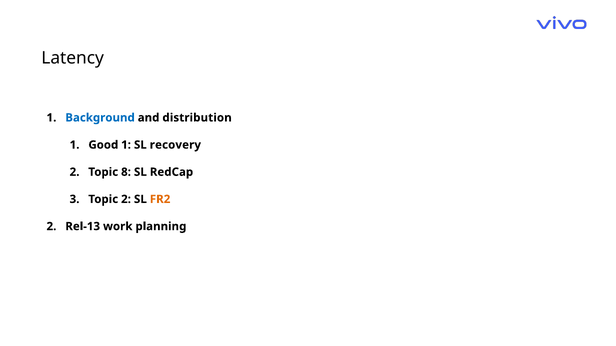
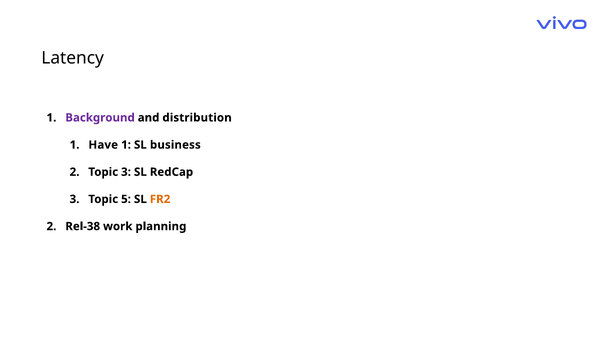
Background colour: blue -> purple (100, 118)
Good: Good -> Have (103, 145)
recovery: recovery -> business (175, 145)
Topic 8: 8 -> 3 (126, 172)
Topic 2: 2 -> 5 (126, 199)
Rel-13: Rel-13 -> Rel-38 (83, 227)
